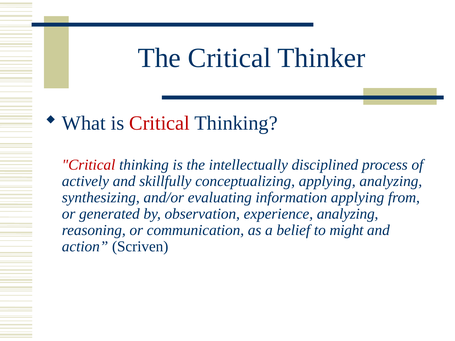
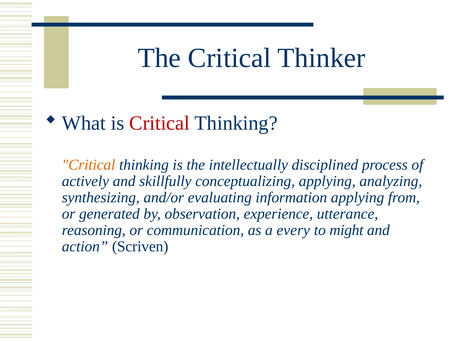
Critical colour: red -> orange (89, 165)
experience analyzing: analyzing -> utterance (348, 214)
belief: belief -> every (293, 230)
